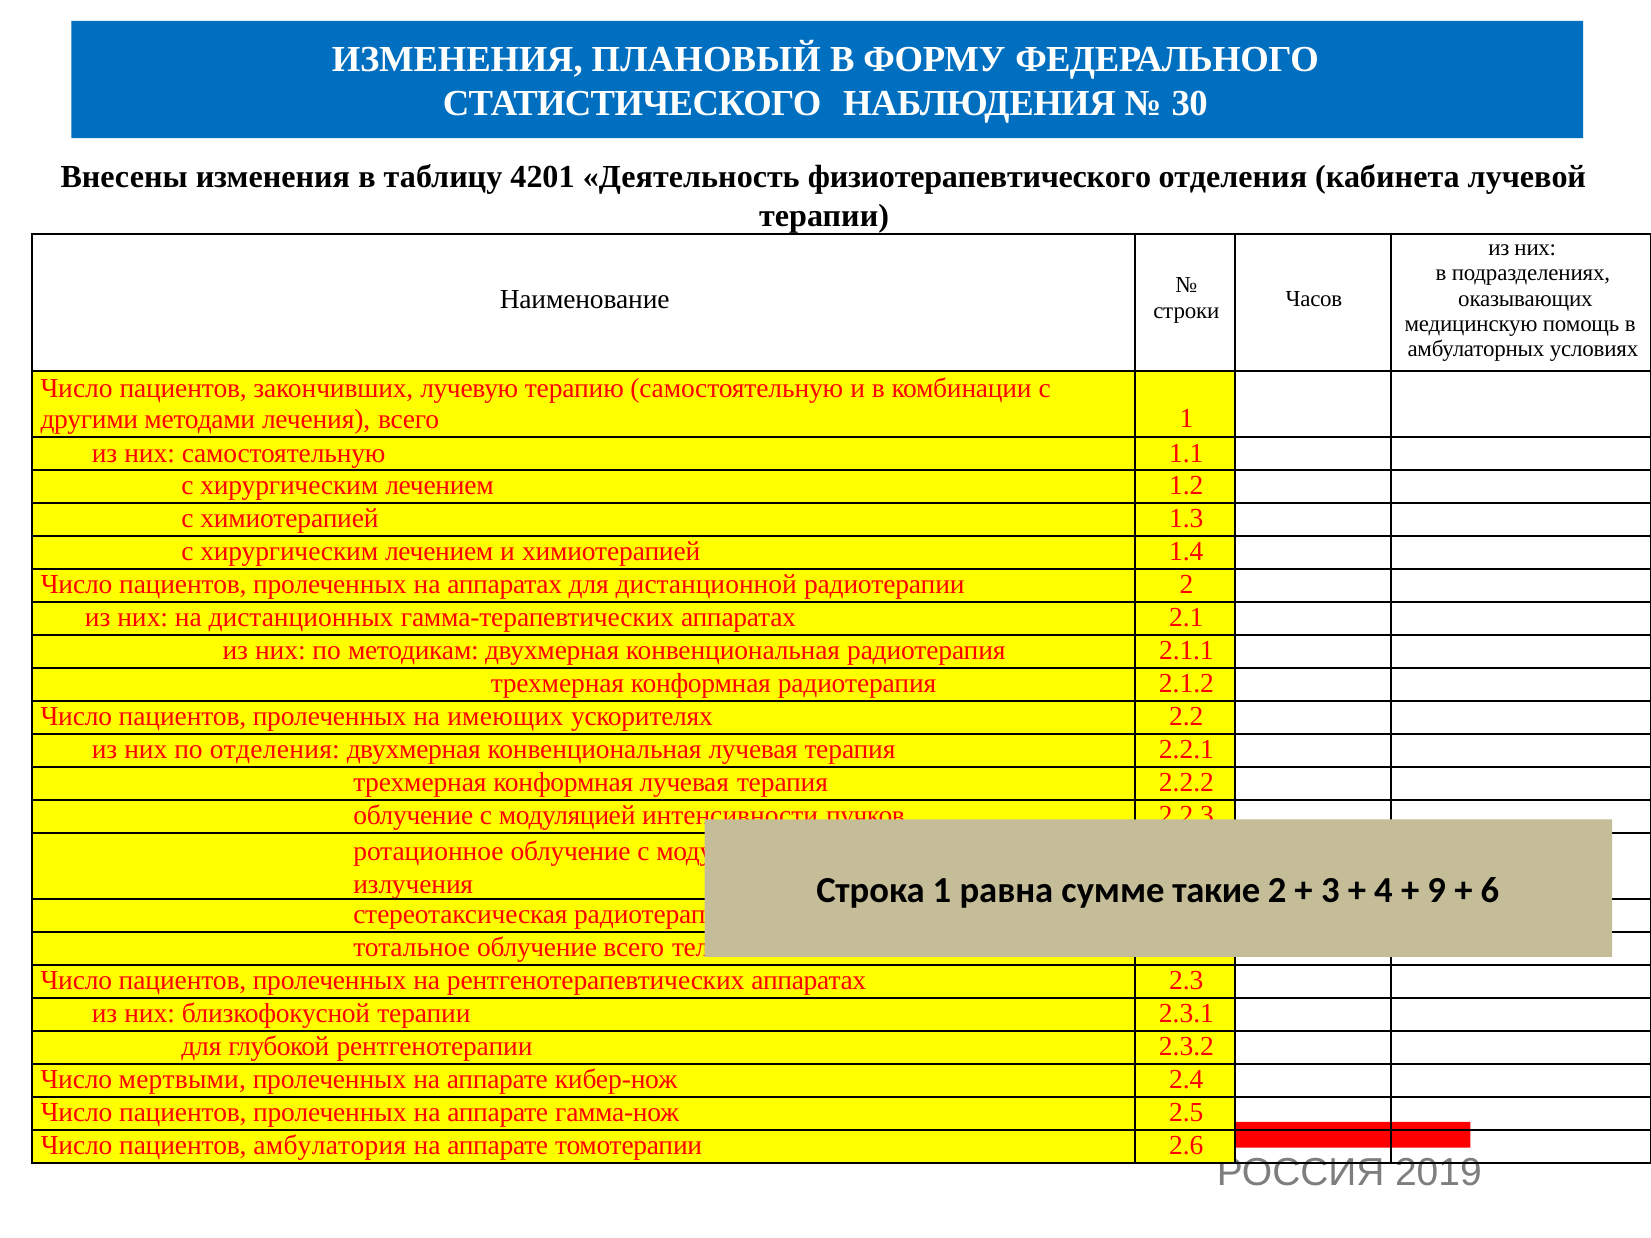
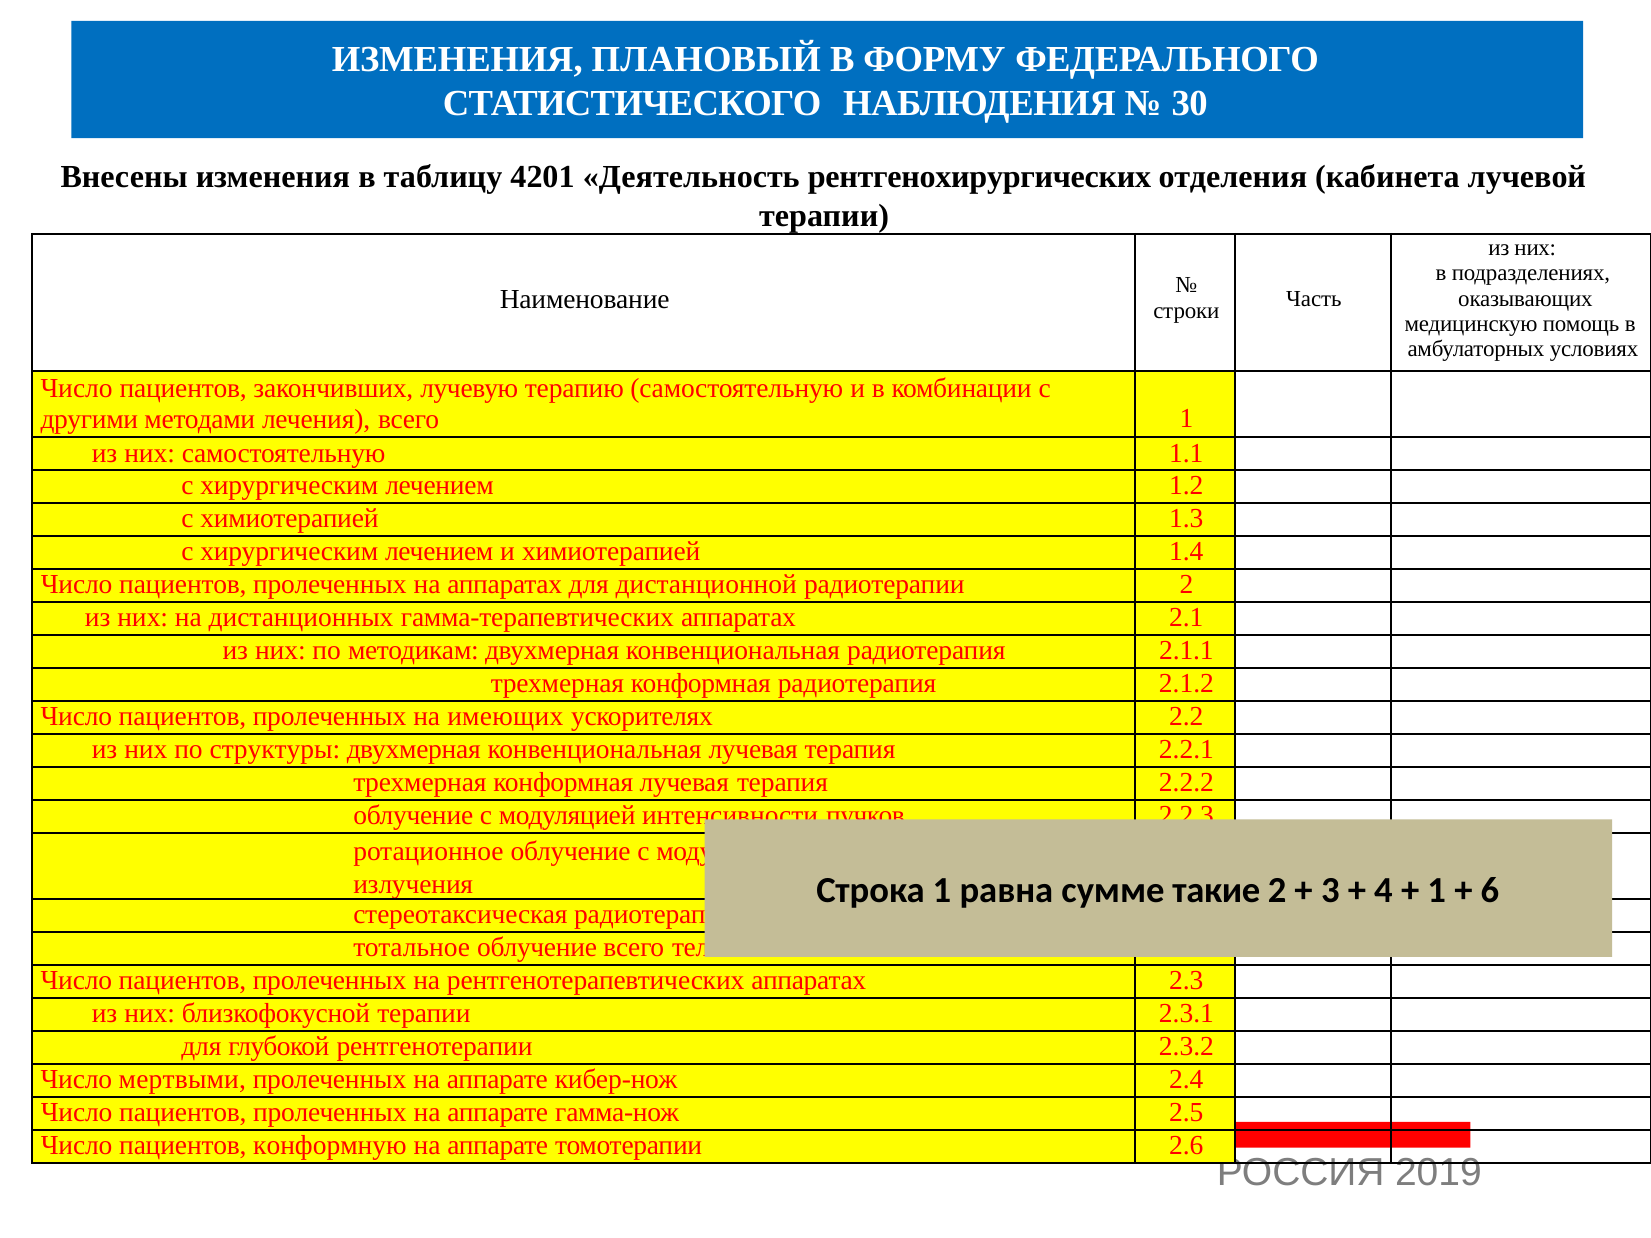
физиотерапевтического: физиотерапевтического -> рентгенохирургических (980, 177)
Часов: Часов -> Часть (1314, 299)
по отделения: отделения -> структуры (275, 750)
9: 9 -> 1 (1437, 891)
амбулатория: амбулатория -> конформную (330, 1145)
